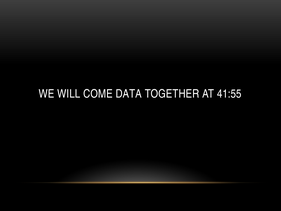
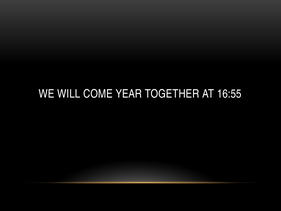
DATA: DATA -> YEAR (129, 94)
41:55: 41:55 -> 16:55 (229, 94)
